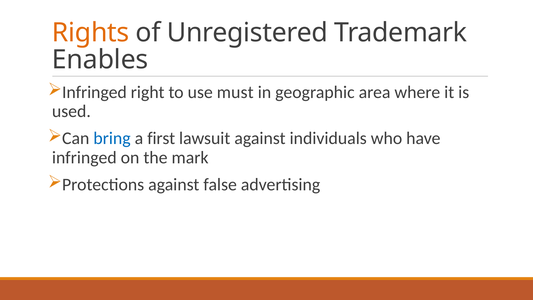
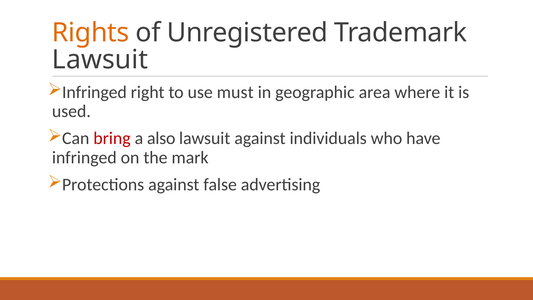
Enables: Enables -> Lawsuit (100, 60)
bring colour: blue -> red (112, 138)
first: first -> also (161, 138)
